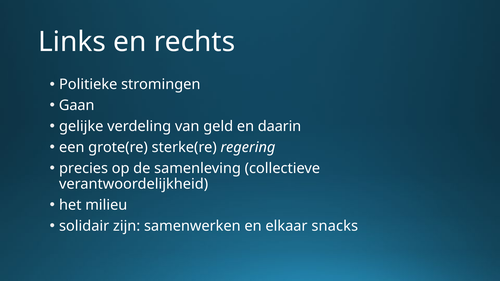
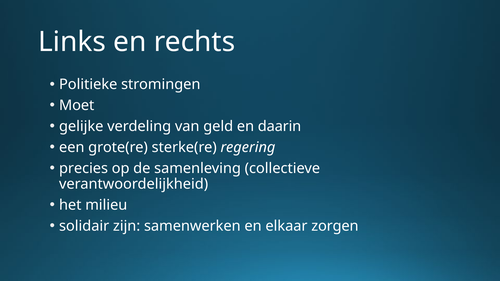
Gaan: Gaan -> Moet (77, 106)
snacks: snacks -> zorgen (335, 226)
